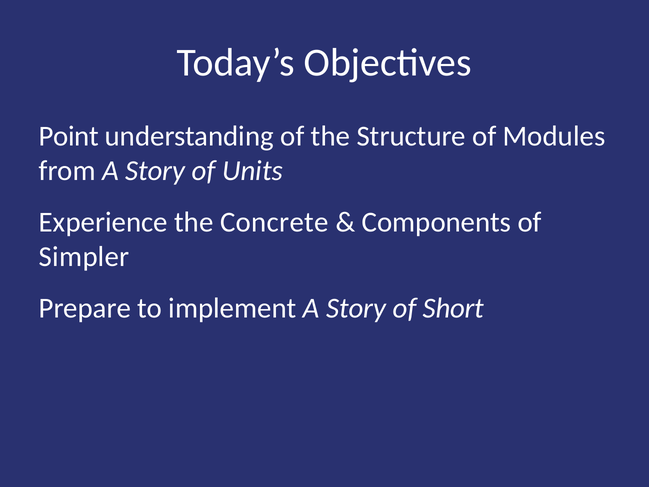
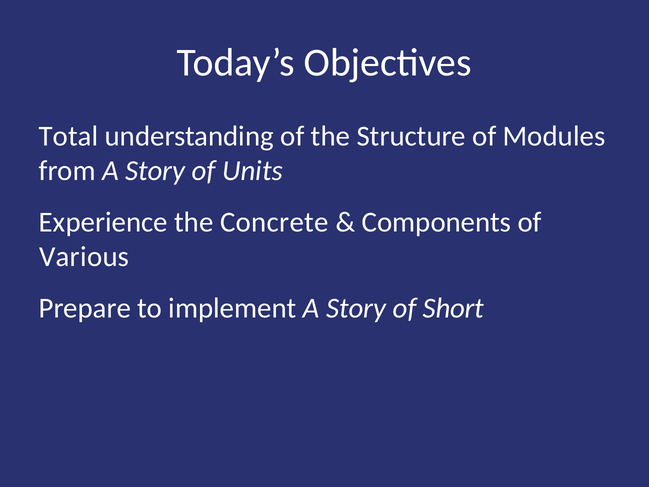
Point: Point -> Total (69, 136)
Simpler: Simpler -> Various (84, 257)
